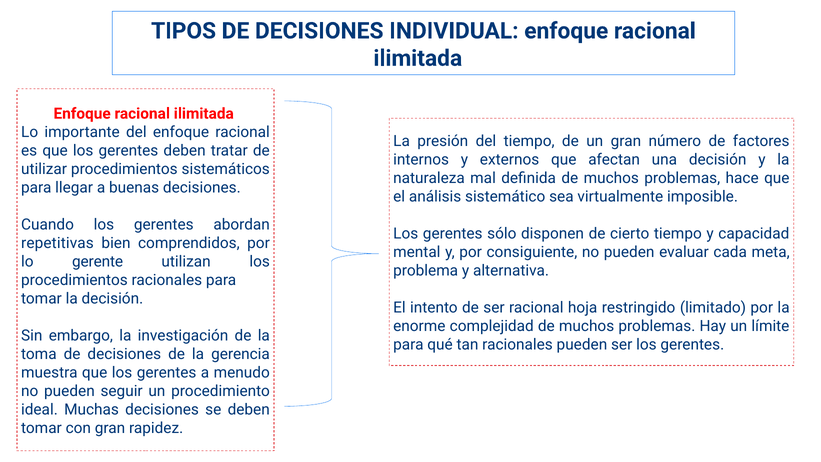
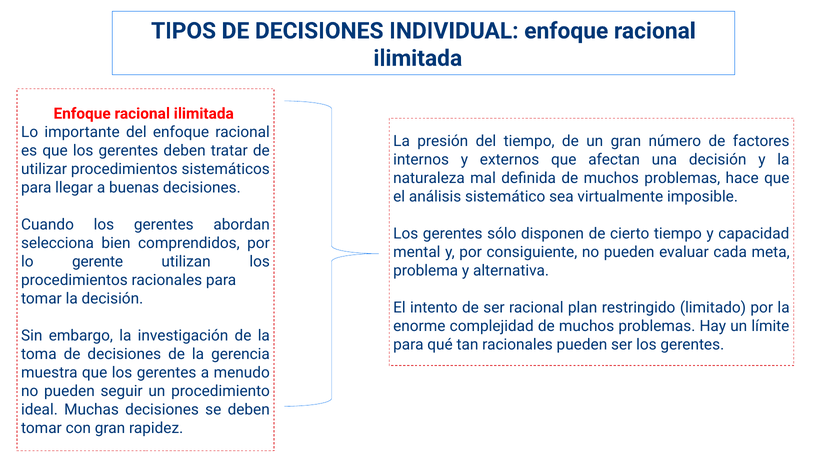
repetitivas: repetitivas -> selecciona (58, 243)
hoja: hoja -> plan (583, 308)
